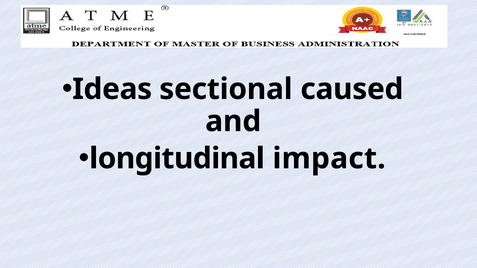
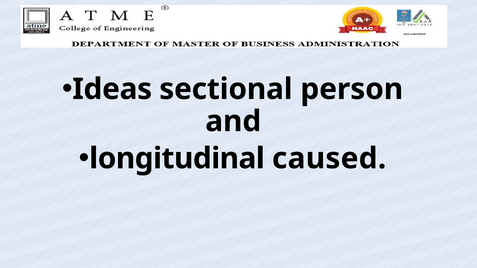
caused: caused -> person (352, 89)
impact: impact -> caused (329, 159)
